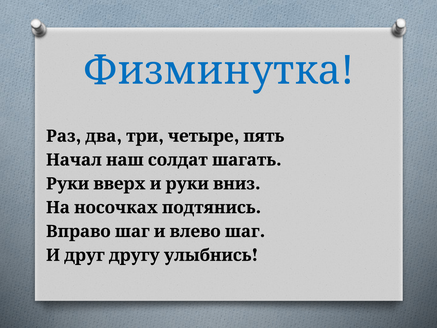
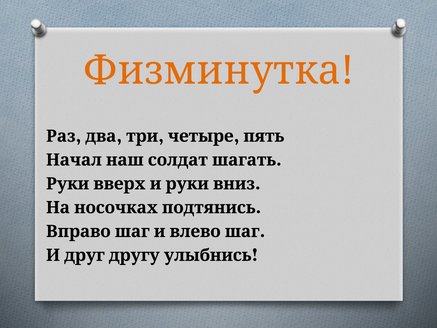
Физминутка colour: blue -> orange (219, 71)
